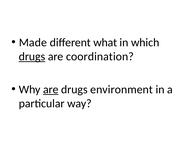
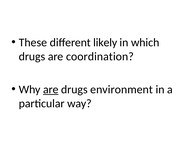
Made: Made -> These (33, 42)
what: what -> likely (105, 42)
drugs underline: present -> none (32, 57)
